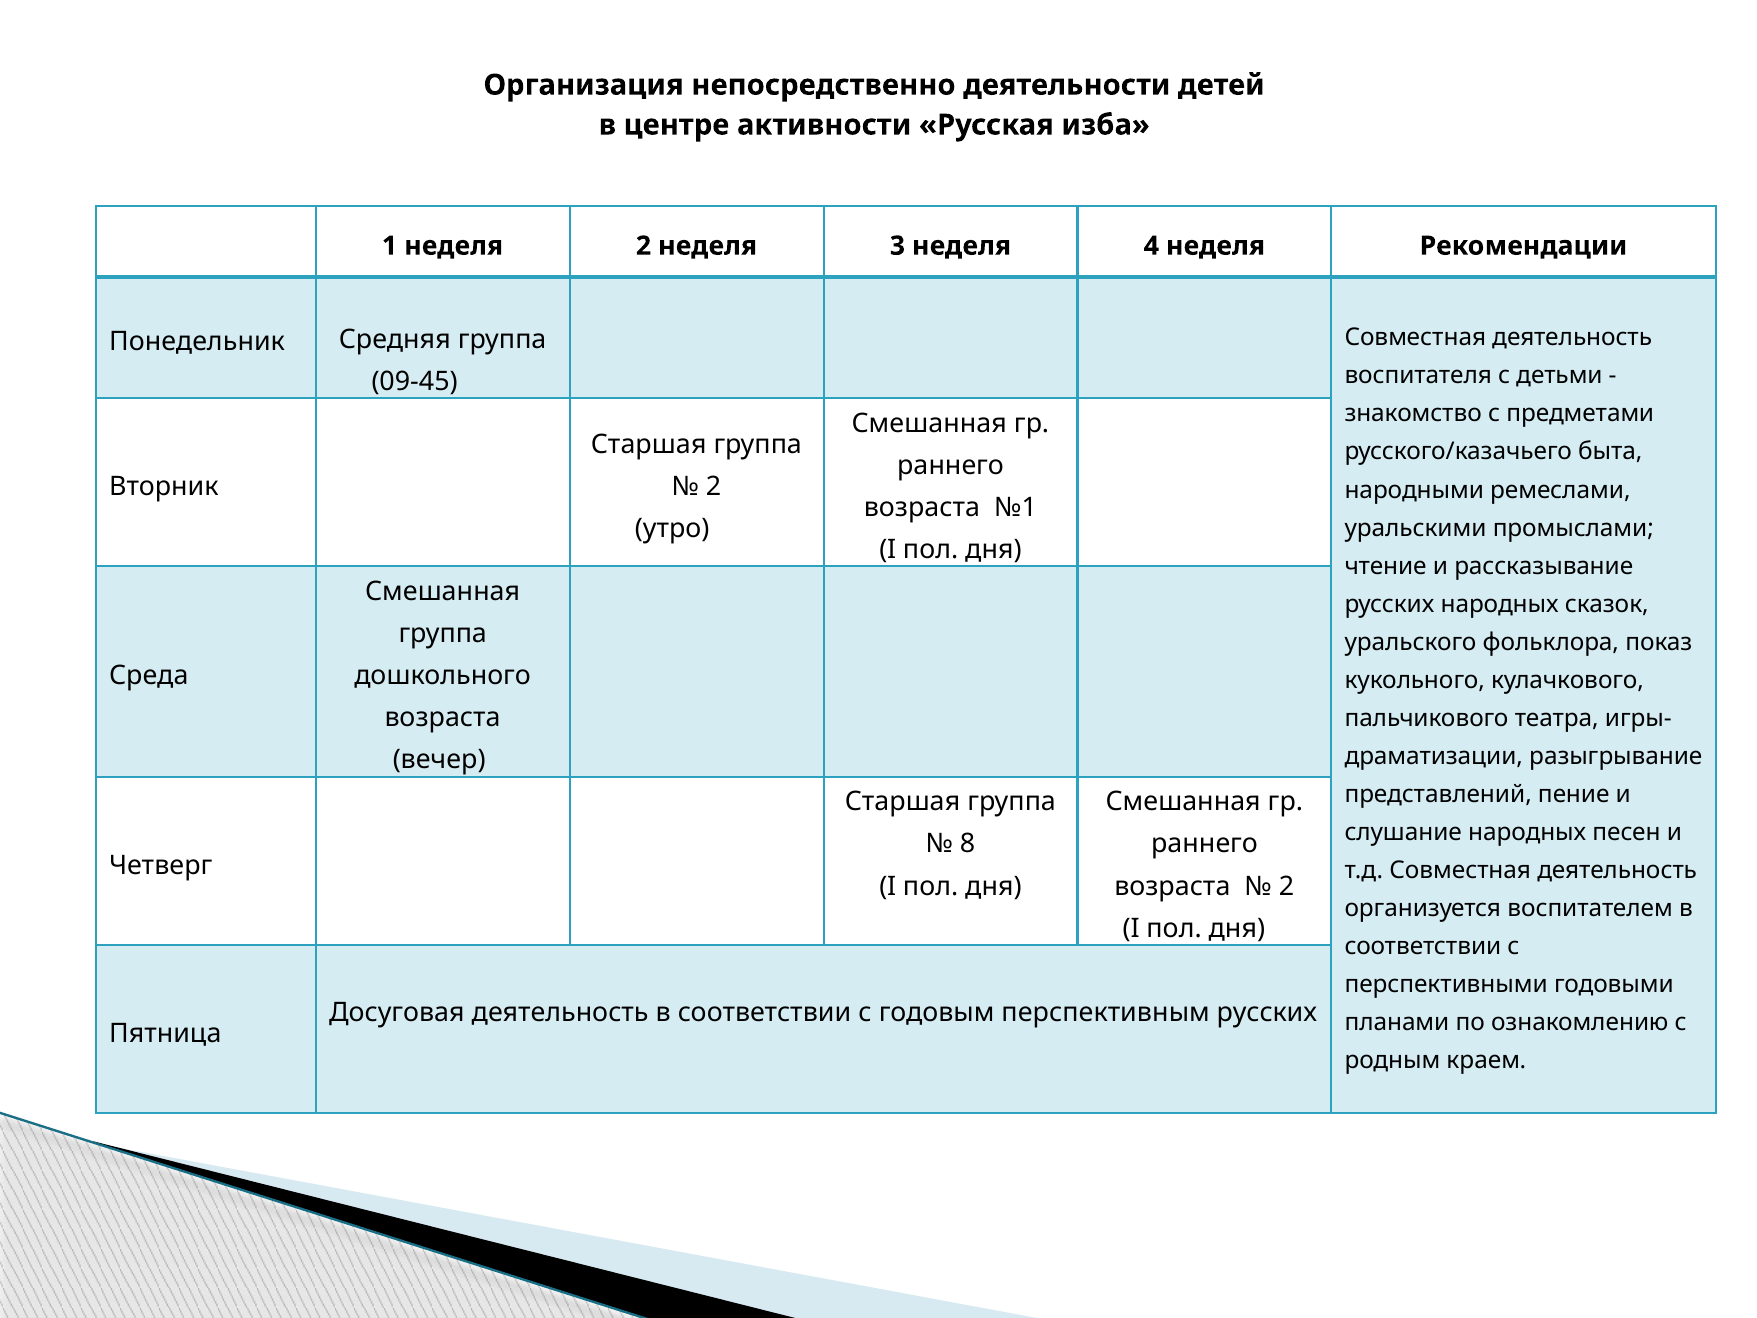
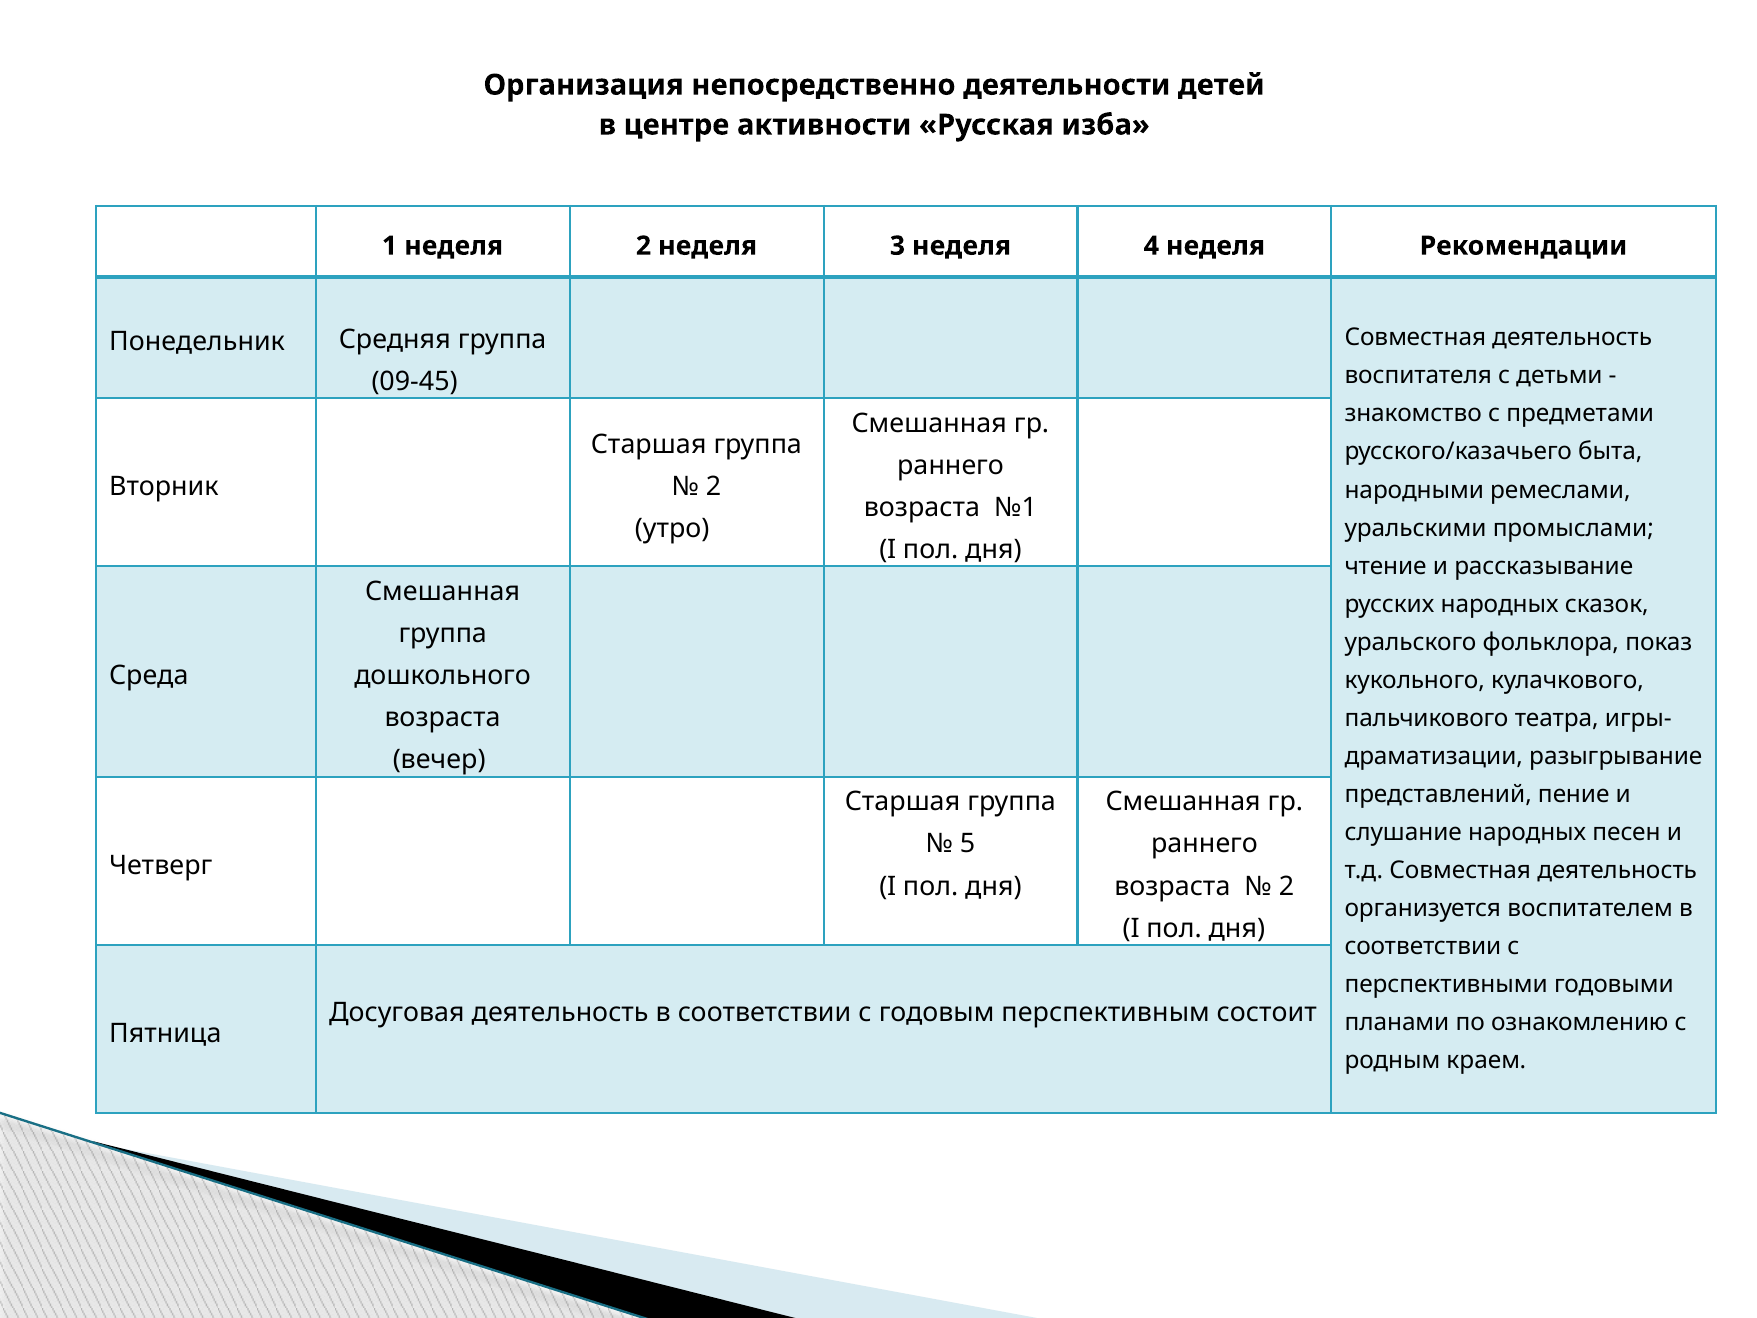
8: 8 -> 5 (968, 844)
перспективным русских: русских -> состоит (1267, 1012)
